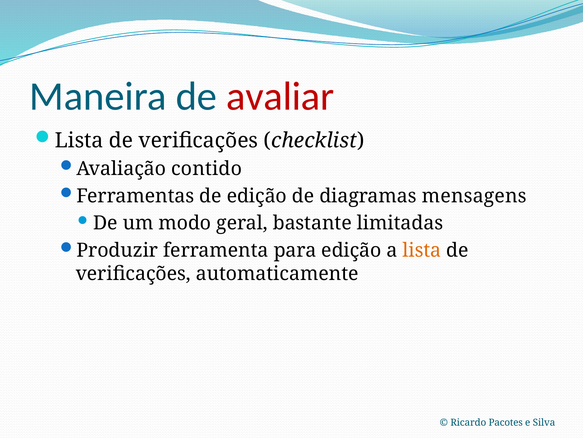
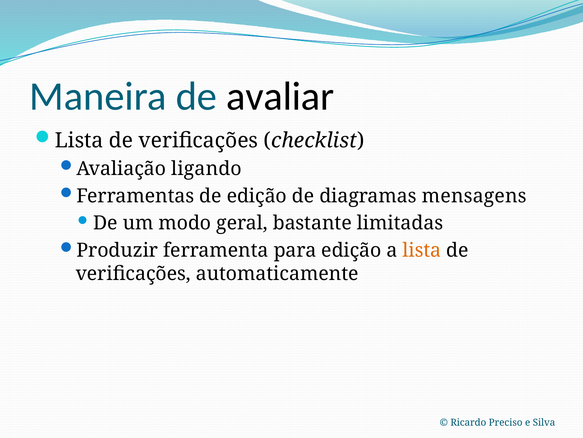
avaliar colour: red -> black (280, 96)
contido: contido -> ligando (207, 168)
Pacotes: Pacotes -> Preciso (506, 422)
